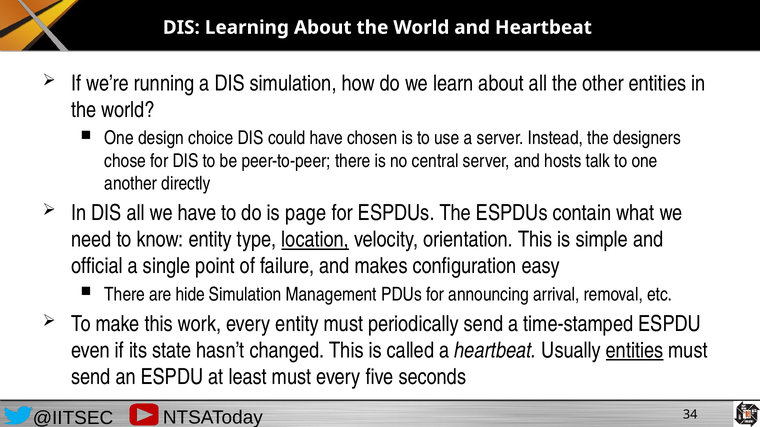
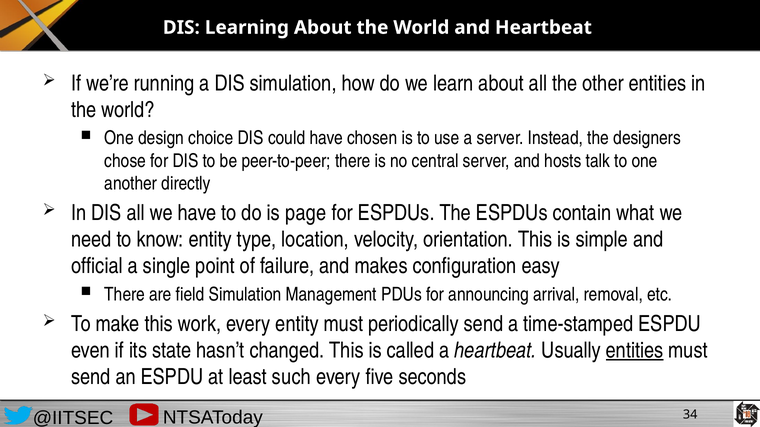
location underline: present -> none (315, 240)
hide: hide -> field (190, 295)
least must: must -> such (291, 377)
